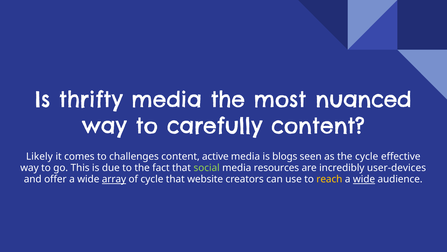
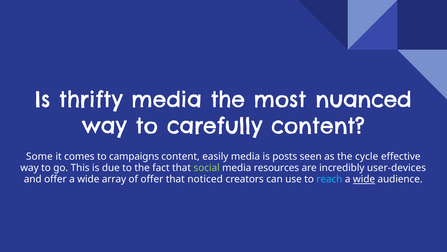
Likely: Likely -> Some (39, 156)
challenges: challenges -> campaigns (134, 156)
active: active -> easily (215, 156)
blogs: blogs -> posts (285, 156)
array underline: present -> none (114, 179)
of cycle: cycle -> offer (152, 179)
website: website -> noticed (205, 179)
reach colour: yellow -> light blue (329, 179)
